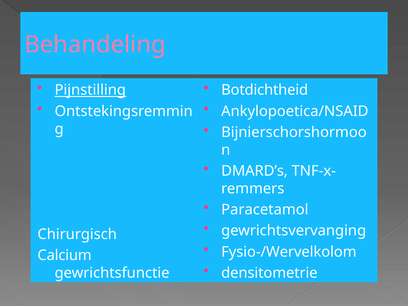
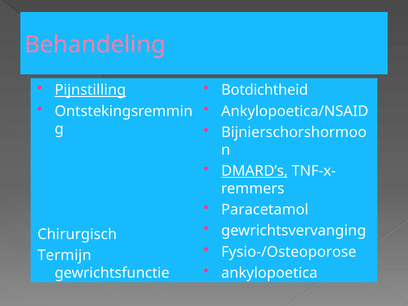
DMARD’s underline: none -> present (255, 171)
Fysio-/Wervelkolom: Fysio-/Wervelkolom -> Fysio-/Osteoporose (289, 252)
Calcium: Calcium -> Termijn (64, 255)
densitometrie: densitometrie -> ankylopoetica (269, 273)
